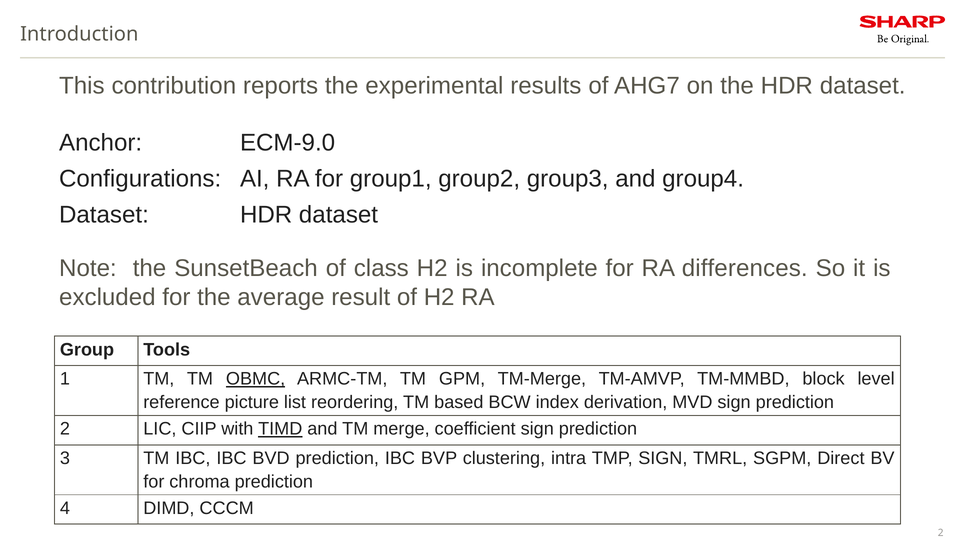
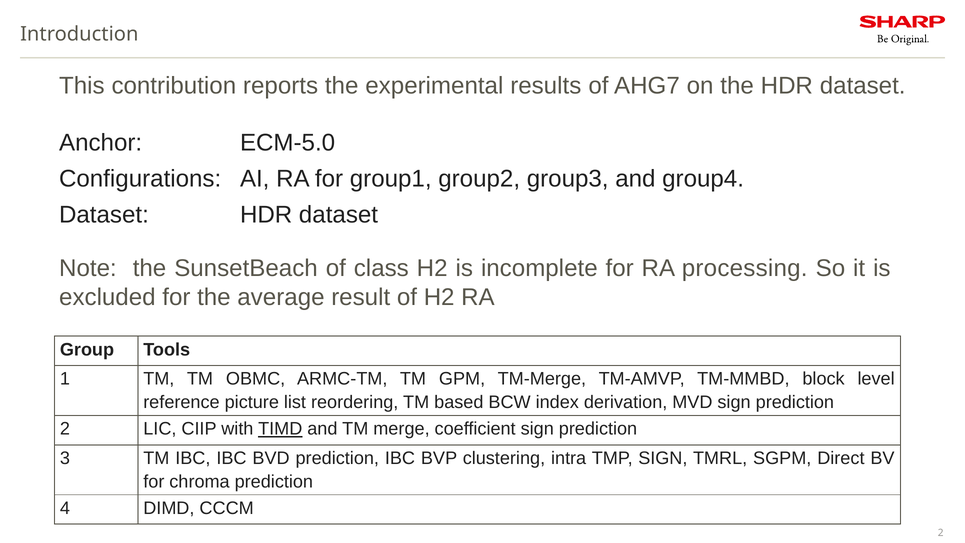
ECM-9.0: ECM-9.0 -> ECM-5.0 (288, 143)
differences: differences -> processing (745, 268)
OBMC underline: present -> none (256, 379)
